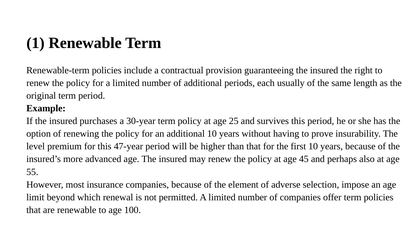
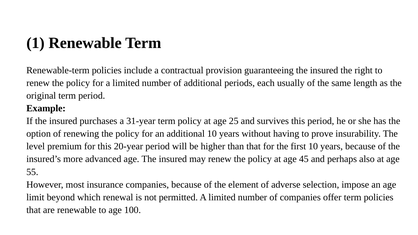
30-year: 30-year -> 31-year (141, 121)
47-year: 47-year -> 20-year (128, 147)
